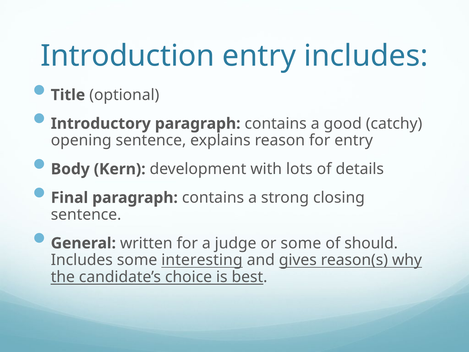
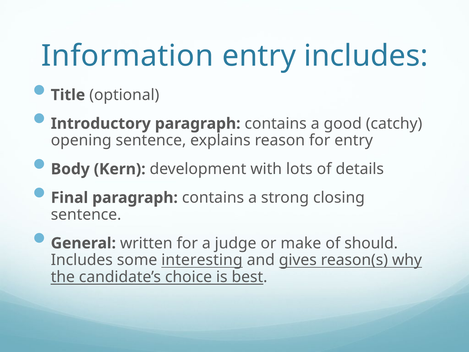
Introduction: Introduction -> Information (127, 56)
or some: some -> make (301, 243)
